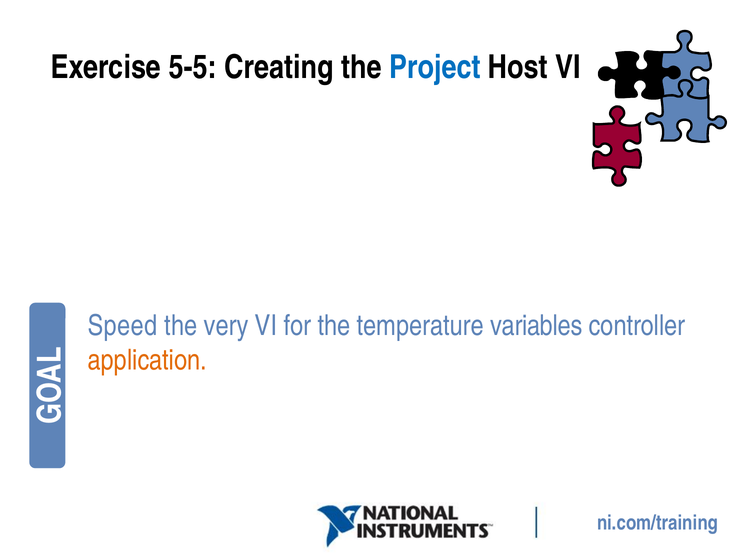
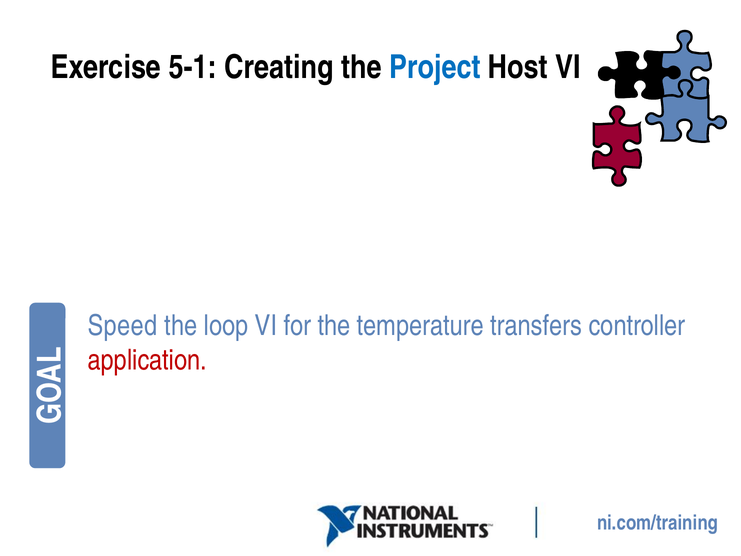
5-5: 5-5 -> 5-1 (193, 67)
very: very -> loop (226, 326)
variables: variables -> transfers (536, 326)
application colour: orange -> red (147, 360)
